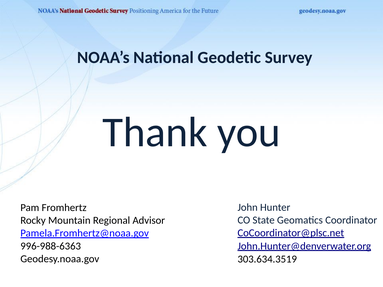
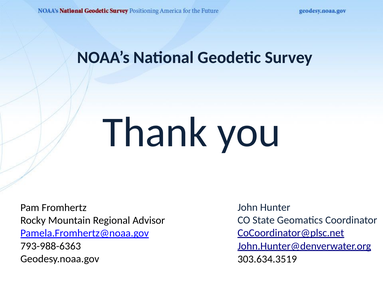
996-988-6363: 996-988-6363 -> 793-988-6363 (51, 246)
